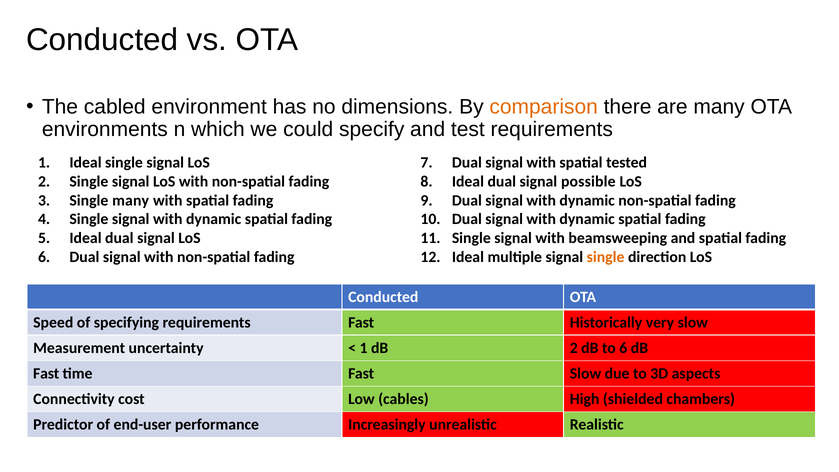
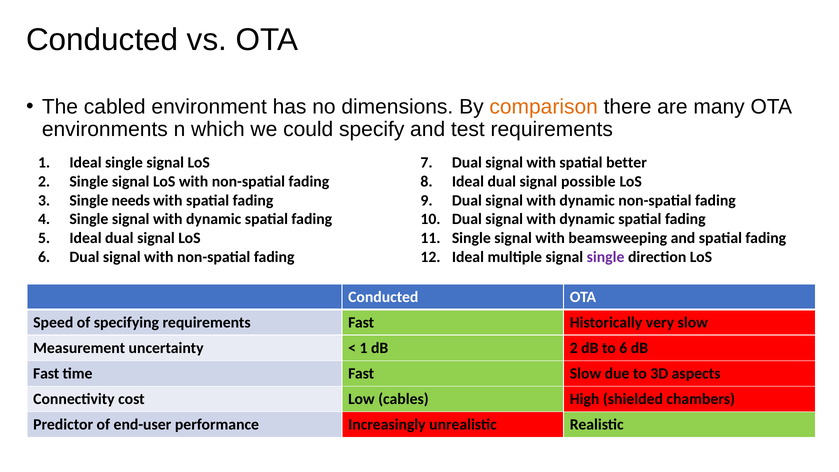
tested: tested -> better (626, 163)
Single many: many -> needs (131, 200)
single colour: orange -> purple (606, 257)
